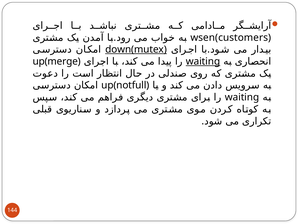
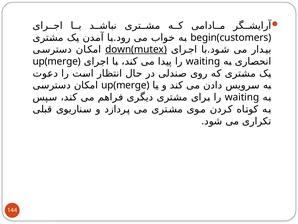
wsen(customers: wsen(customers -> begin(customers (231, 37)
waiting underline: present -> none (203, 61)
up(notfull: up(notfull -> up(merge (125, 85)
